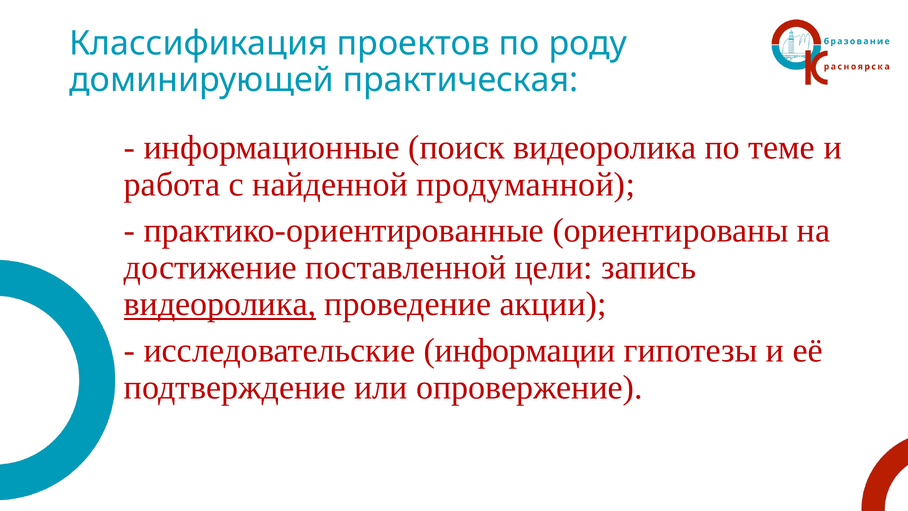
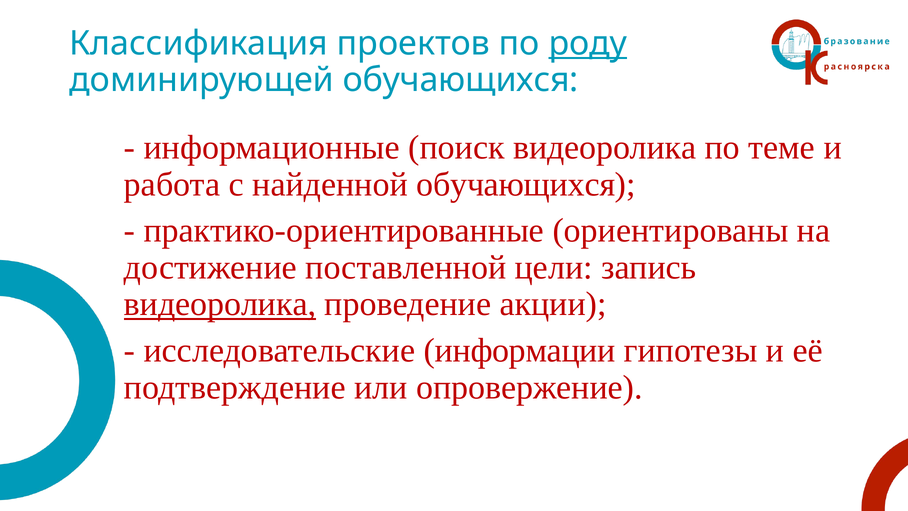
роду underline: none -> present (588, 43)
доминирующей практическая: практическая -> обучающихся (461, 80)
найденной продуманной: продуманной -> обучающихся (526, 184)
